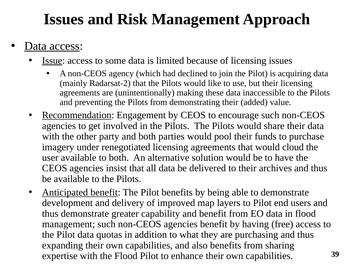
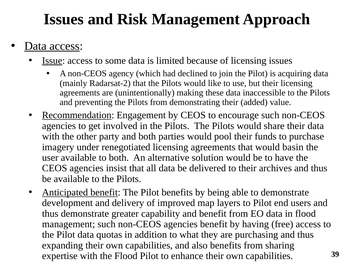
cloud: cloud -> basin (293, 147)
